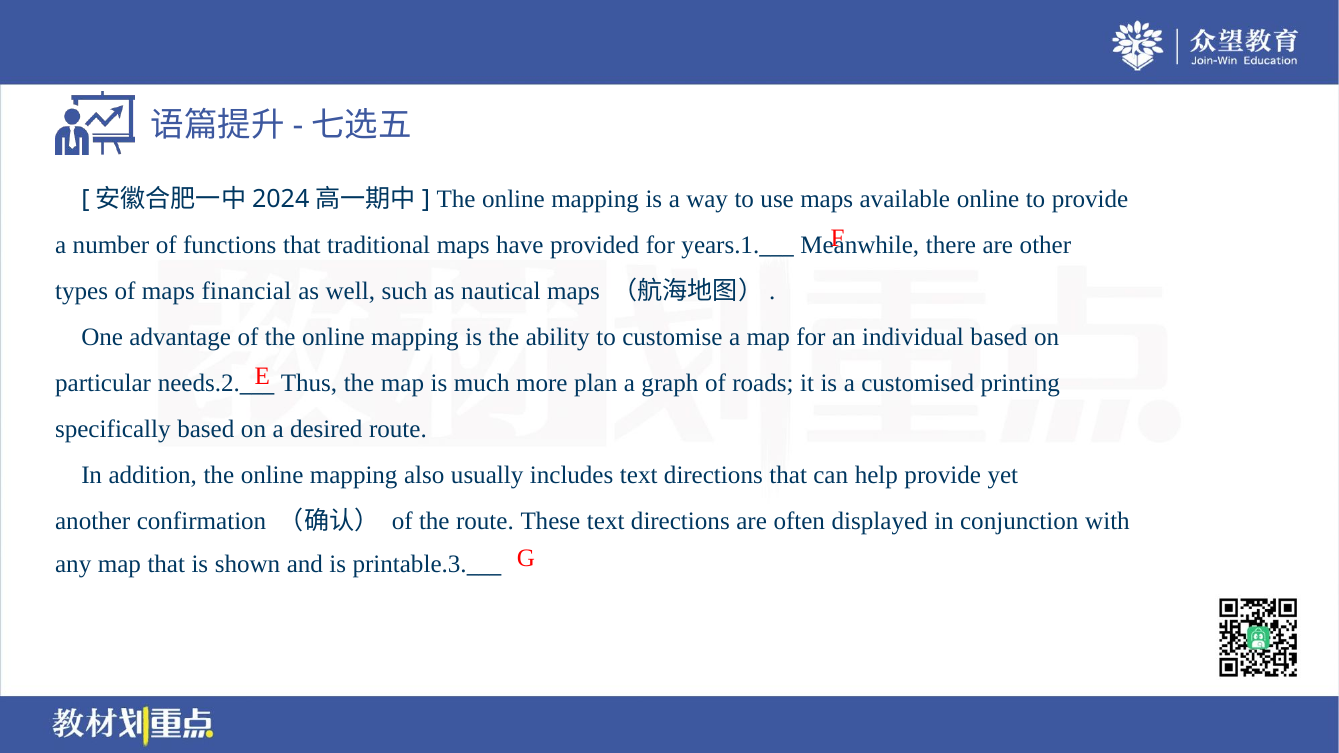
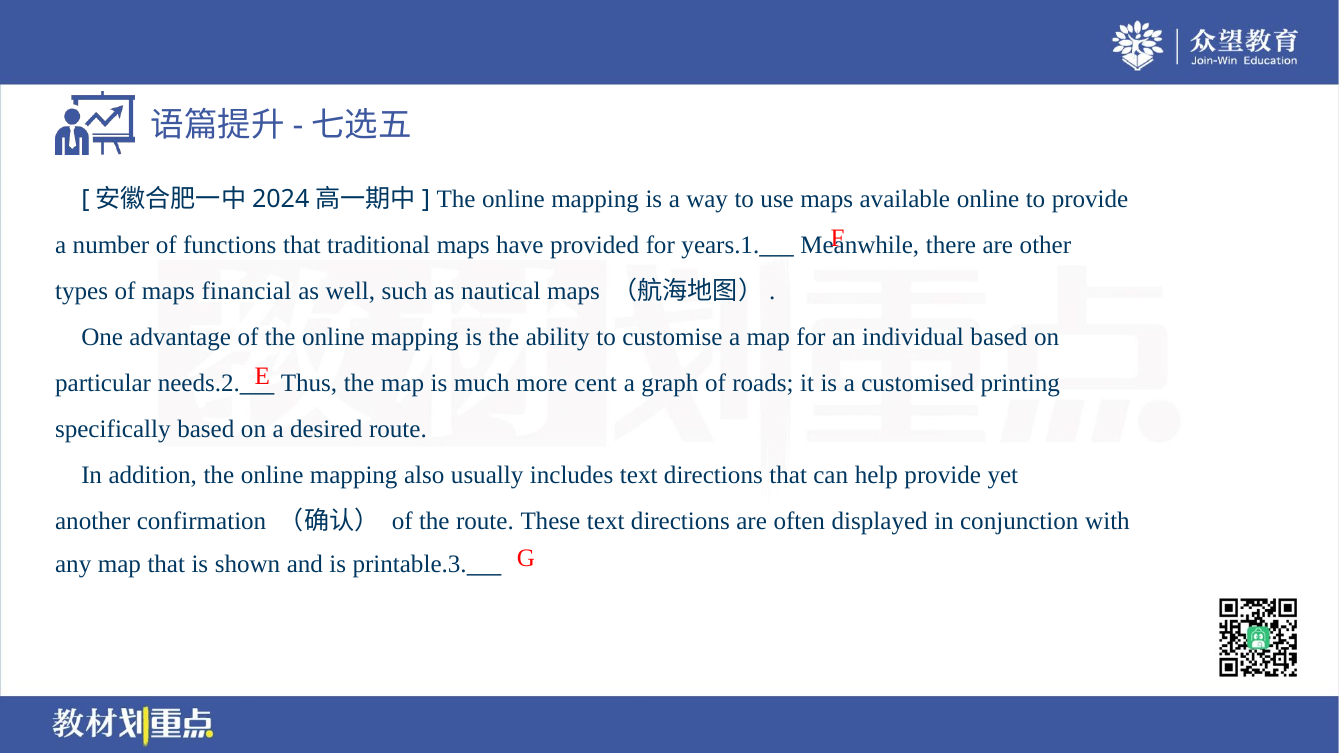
plan: plan -> cent (596, 383)
